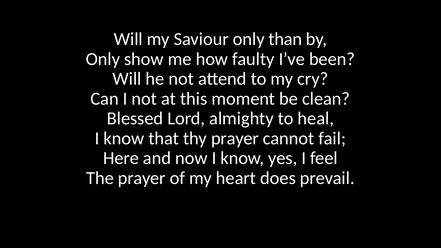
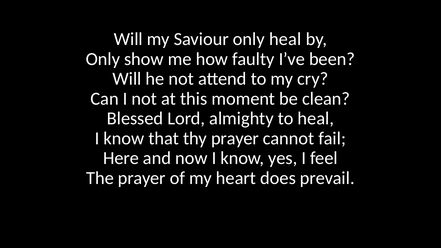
only than: than -> heal (285, 39)
